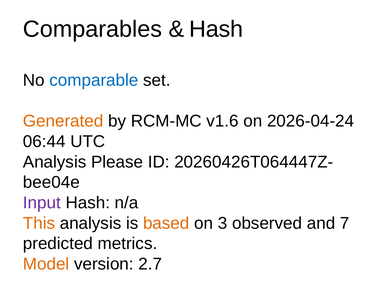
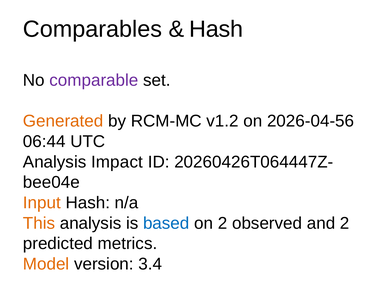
comparable colour: blue -> purple (94, 80)
v1.6: v1.6 -> v1.2 (223, 121)
2026-04-24: 2026-04-24 -> 2026-04-56 (311, 121)
Please: Please -> Impact (117, 162)
Input colour: purple -> orange (42, 203)
based colour: orange -> blue (166, 223)
on 3: 3 -> 2 (223, 223)
and 7: 7 -> 2 (345, 223)
2.7: 2.7 -> 3.4 (150, 264)
